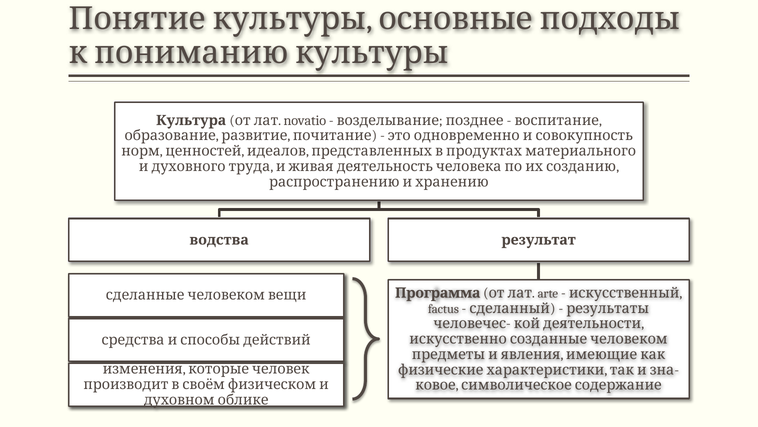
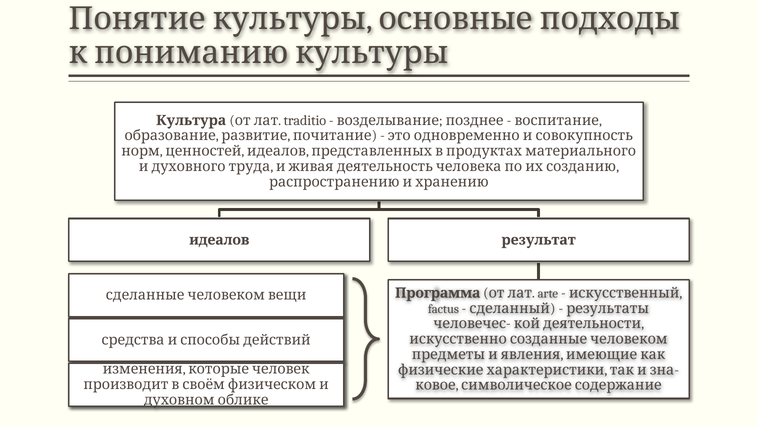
novatio: novatio -> traditio (305, 120)
водства: водства -> идеалов (219, 240)
